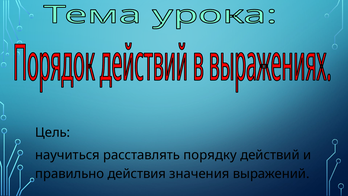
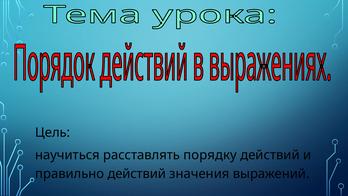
правильно действия: действия -> действий (137, 174)
